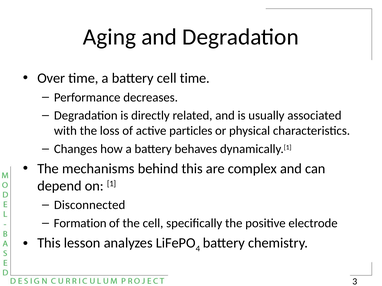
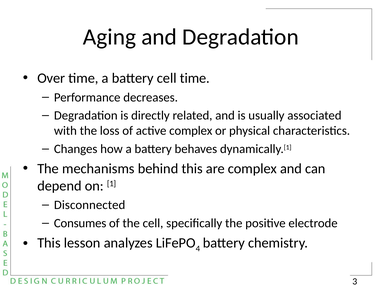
active particles: particles -> complex (191, 131)
Formation: Formation -> Consumes (80, 224)
